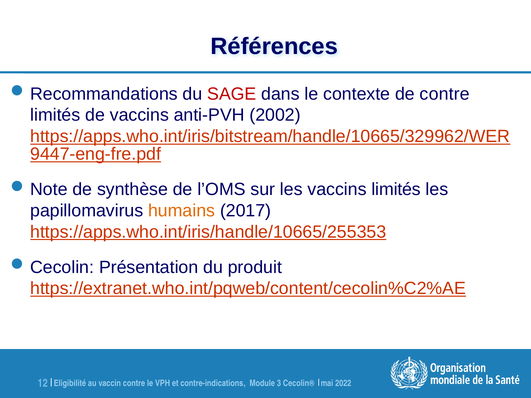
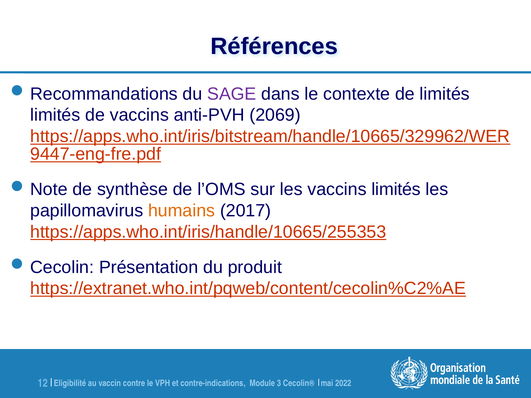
SAGE colour: red -> purple (232, 94)
de contre: contre -> limités (445, 94)
2002: 2002 -> 2069 (275, 115)
